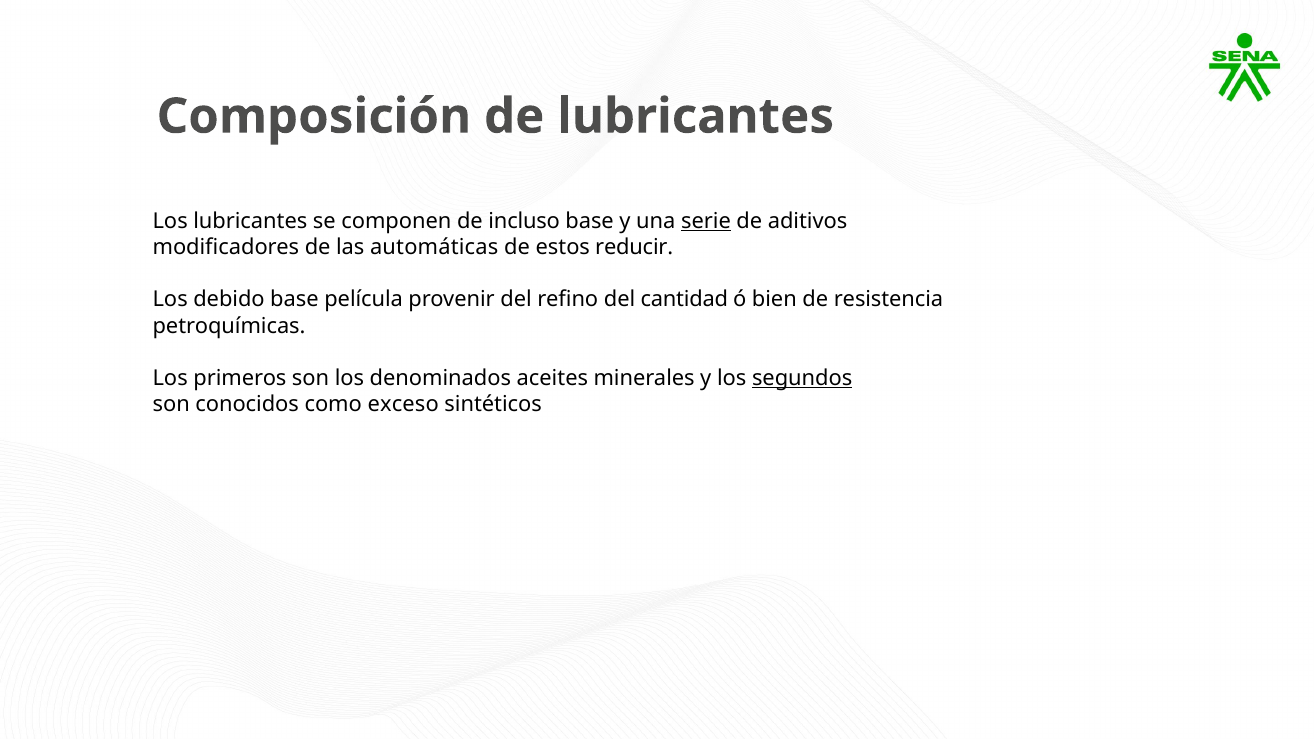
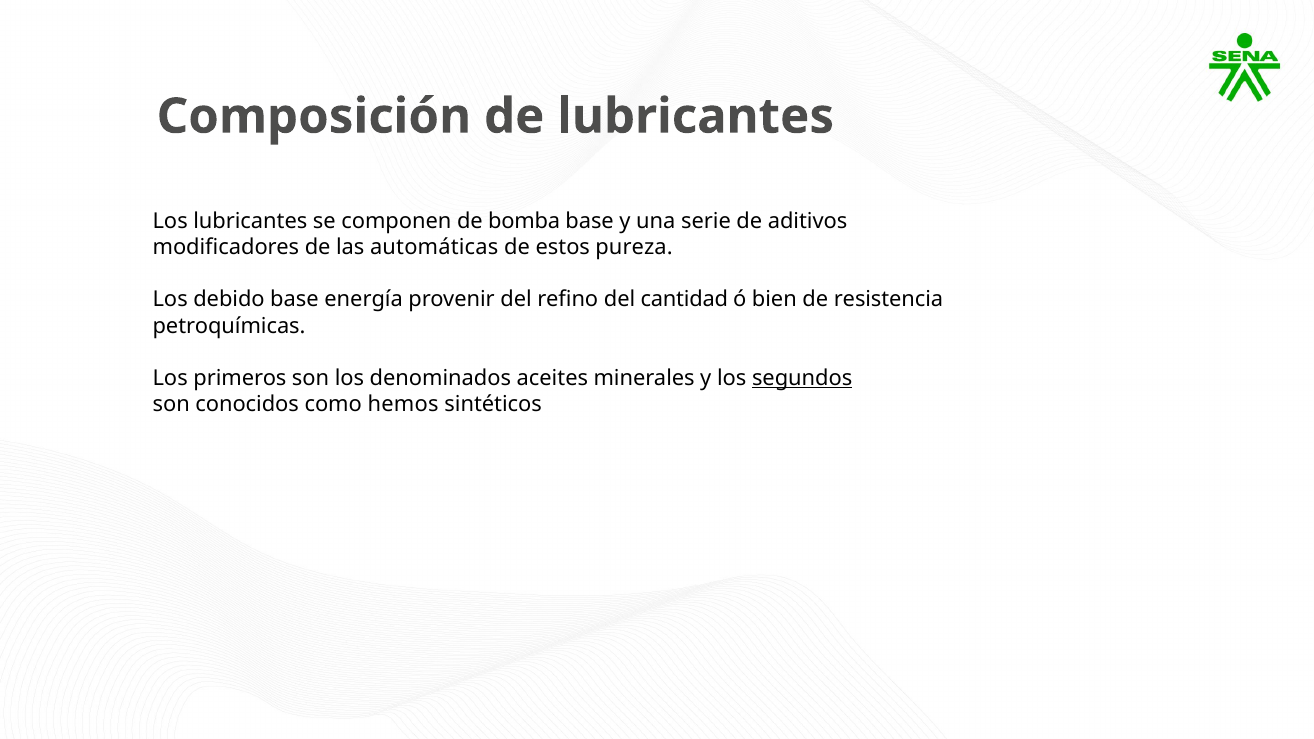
incluso: incluso -> bomba (524, 221)
serie underline: present -> none (706, 221)
reducir: reducir -> pureza (634, 247)
película: película -> energía (364, 300)
exceso: exceso -> hemos (403, 405)
